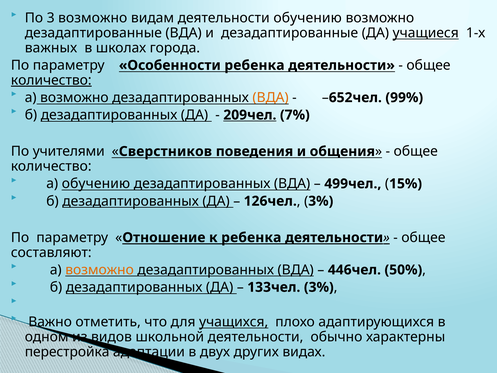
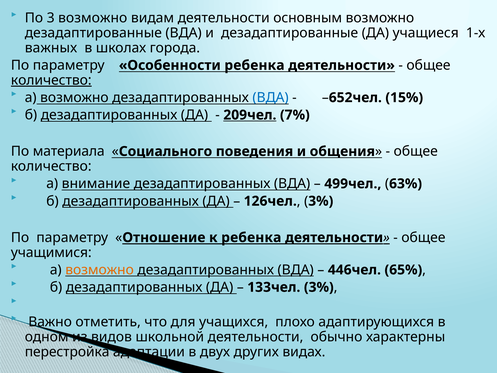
деятельности обучению: обучению -> основным (308, 18)
учащиеся underline: present -> none (426, 33)
ВДА colour: orange -> blue (271, 98)
99%: 99% -> 15% (404, 98)
учителями: учителями -> материала (69, 151)
Сверстников: Сверстников -> Социального (165, 151)
а обучению: обучению -> внимание (96, 184)
15%: 15% -> 63% (406, 184)
составляют: составляют -> учащимися (51, 252)
50%: 50% -> 65% (403, 270)
учащихся underline: present -> none (234, 322)
